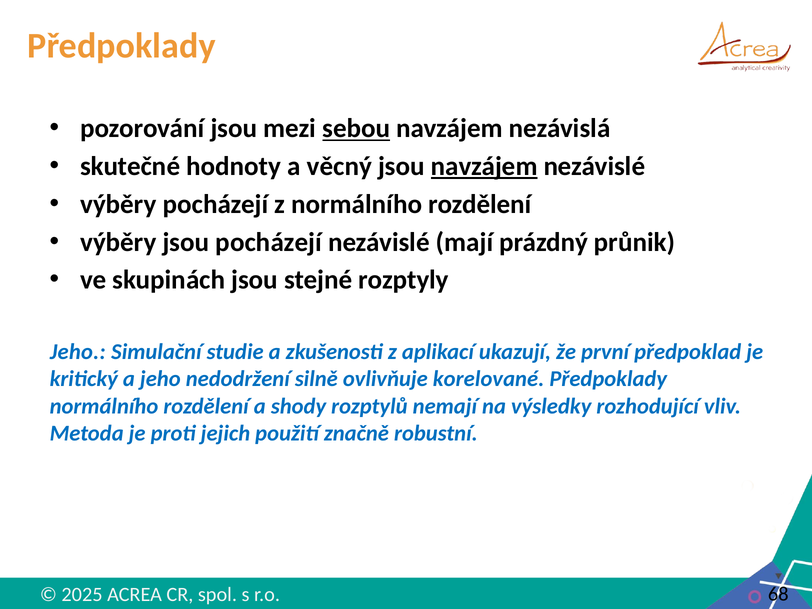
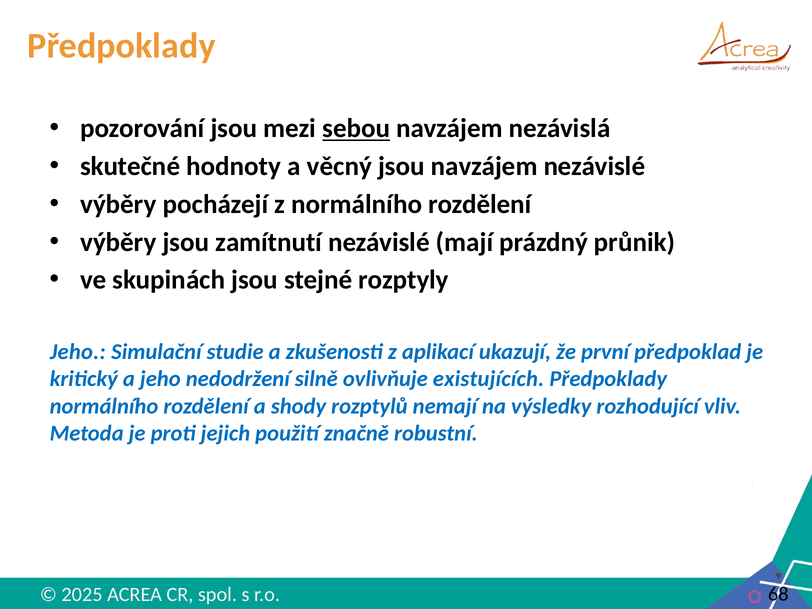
navzájem underline: present -> none (484, 166)
jsou pocházejí: pocházejí -> zamítnutí (269, 242)
korelované: korelované -> existujících (489, 379)
